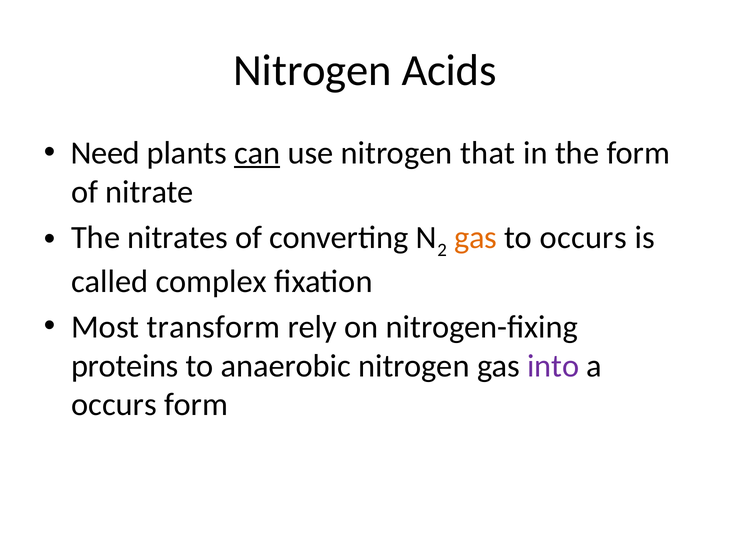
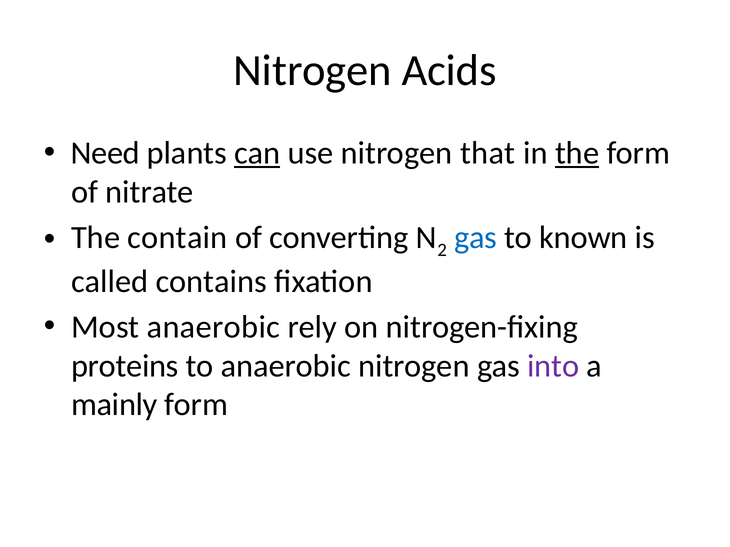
the underline: none -> present (577, 153)
nitrates: nitrates -> contain (177, 238)
gas colour: orange -> blue (476, 238)
to occurs: occurs -> known (583, 238)
complex: complex -> contains (211, 282)
Most transform: transform -> anaerobic (213, 327)
occurs: occurs -> mainly (114, 405)
